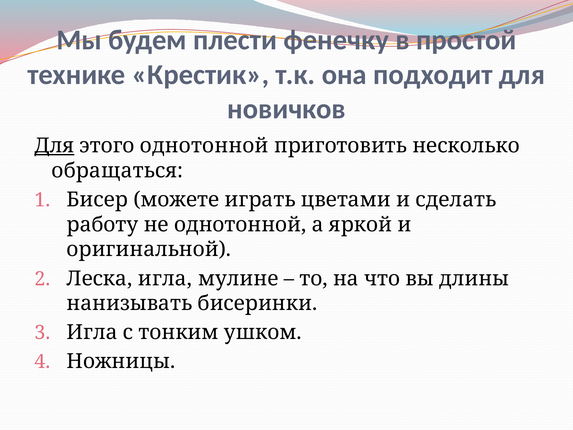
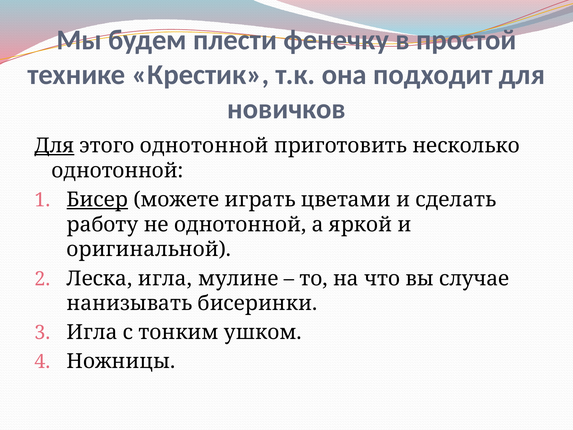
обращаться: обращаться -> однотонной (118, 171)
Бисер underline: none -> present (97, 200)
длины: длины -> случае (474, 278)
